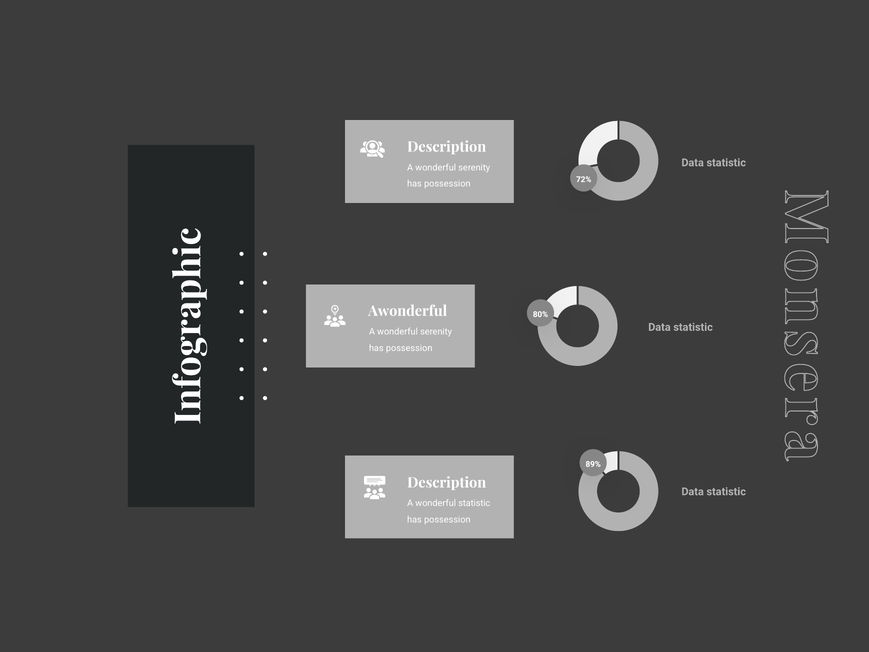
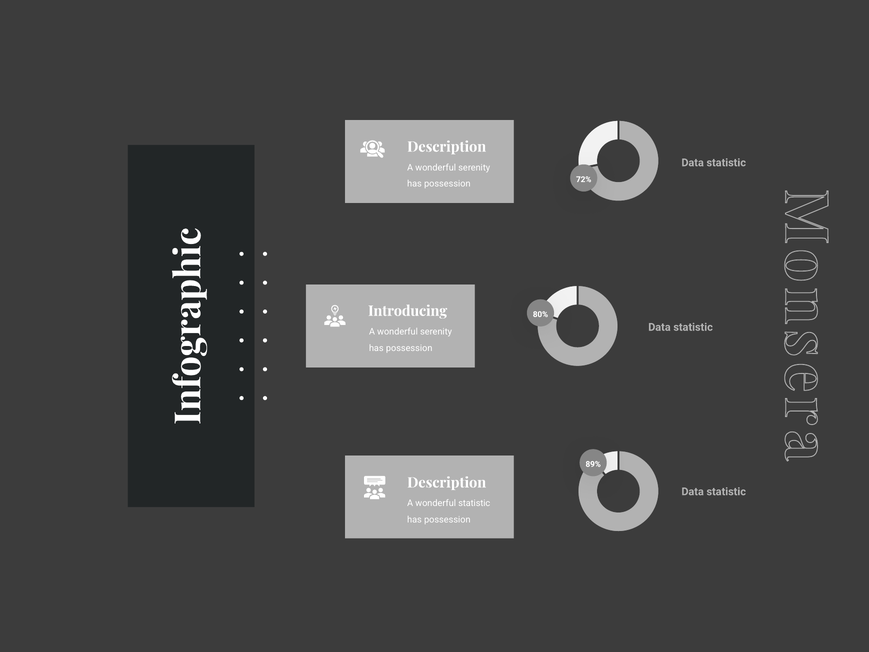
Awonderful: Awonderful -> Introducing (408, 311)
